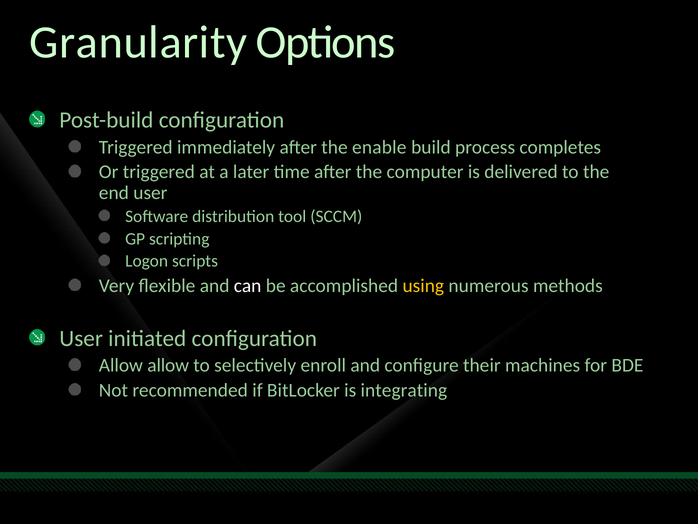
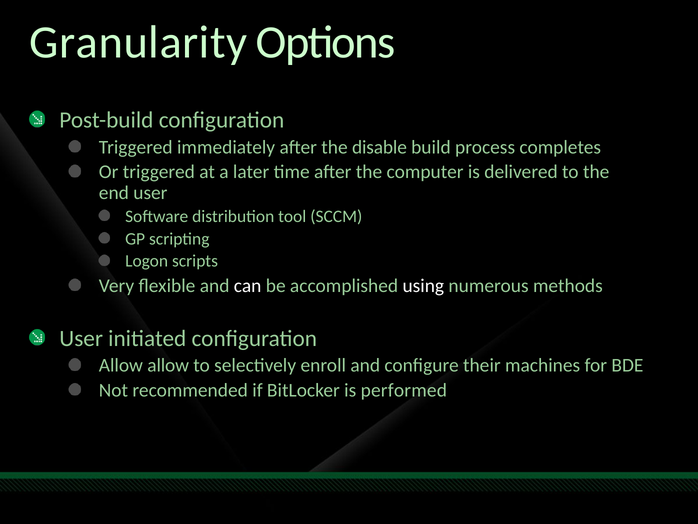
enable: enable -> disable (379, 147)
using colour: yellow -> white (423, 285)
integrating: integrating -> performed (404, 390)
